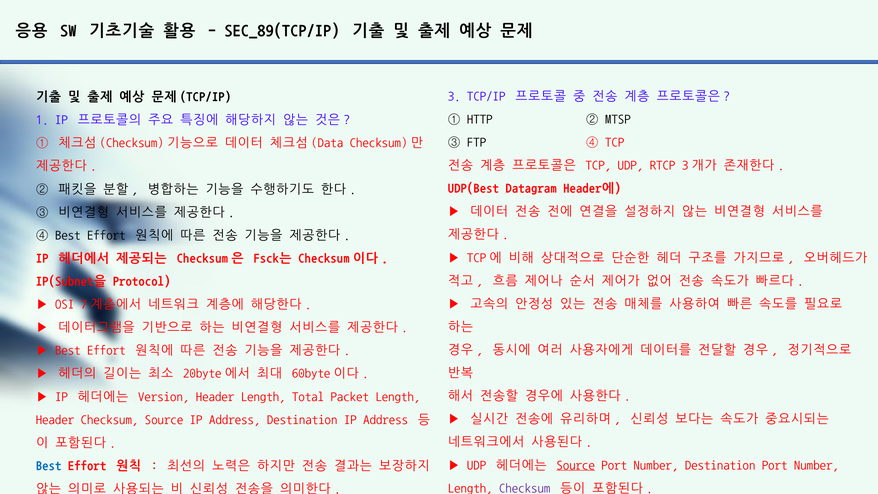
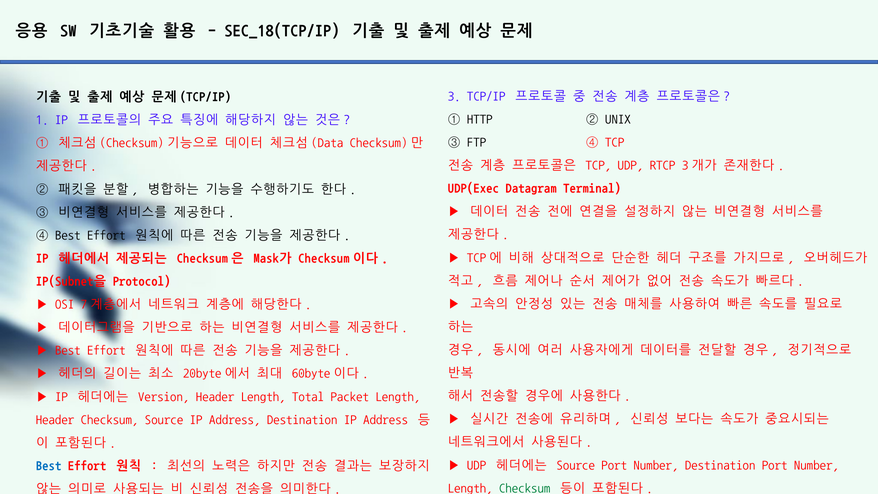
SEC_89(TCP/IP: SEC_89(TCP/IP -> SEC_18(TCP/IP (282, 31)
② MTSP: MTSP -> UNIX (618, 119)
UDP(Best: UDP(Best -> UDP(Exec (473, 188)
Header에: Header에 -> Terminal (592, 188)
Fsck는: Fsck는 -> Mask가 (273, 258)
Source underline: present -> none (576, 465)
Checksum colour: purple -> green (525, 488)
